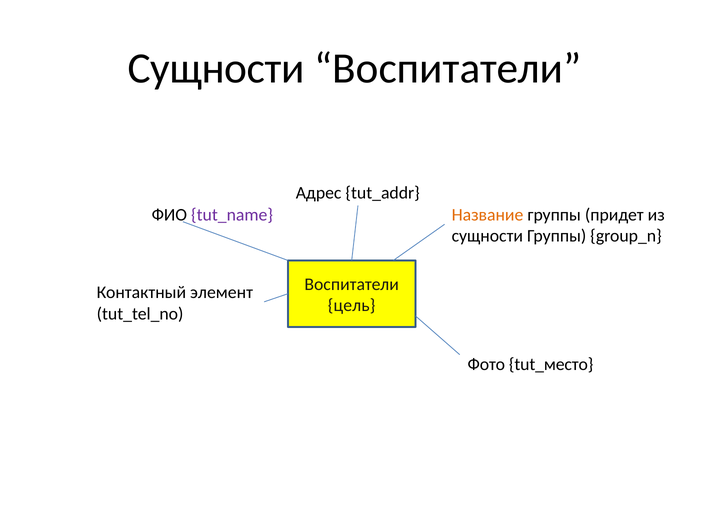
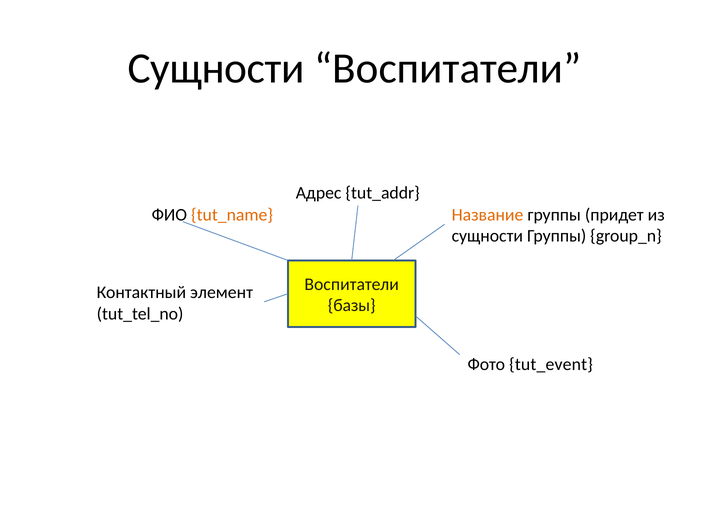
tut_name colour: purple -> orange (232, 215)
цель: цель -> базы (352, 305)
tut_место: tut_место -> tut_event (551, 364)
